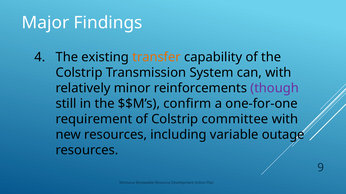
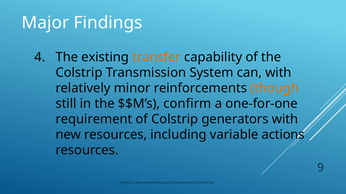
though colour: purple -> orange (275, 88)
committee: committee -> generators (235, 120)
outage: outage -> actions (283, 135)
